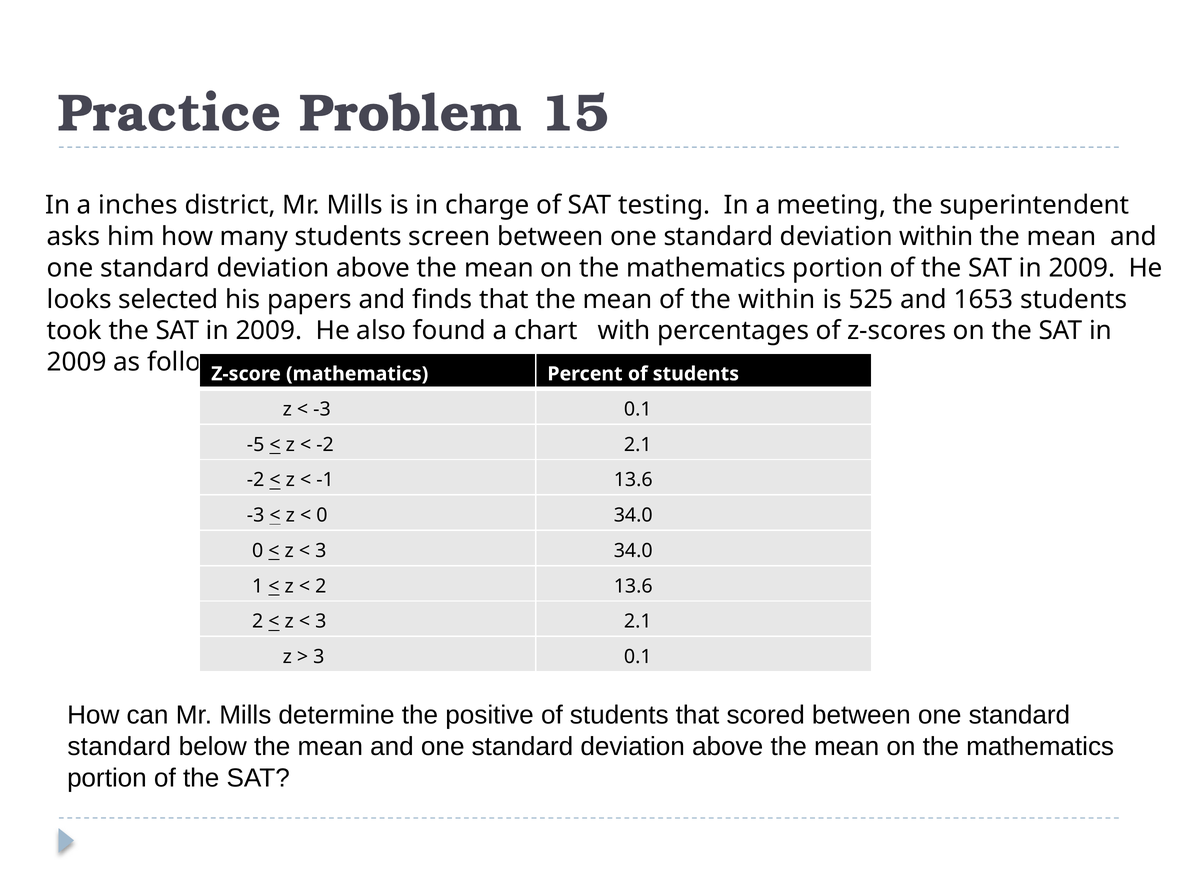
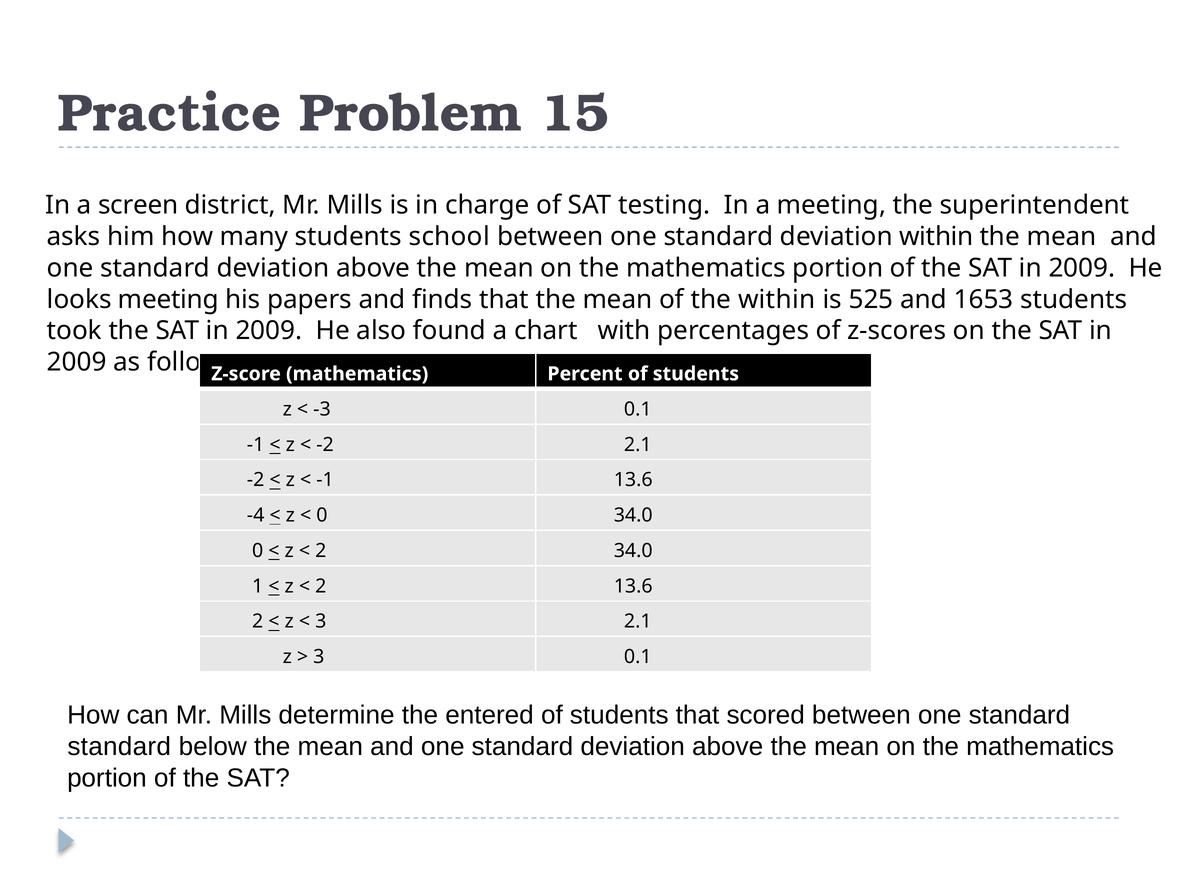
inches: inches -> screen (138, 205)
screen: screen -> school (449, 237)
looks selected: selected -> meeting (168, 300)
-5: -5 -> -1 (256, 445)
-3: -3 -> -4 (256, 516)
3: 3 -> 2 (321, 551)
positive: positive -> entered (490, 716)
